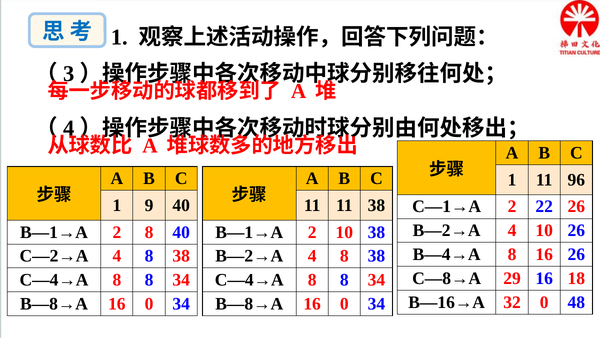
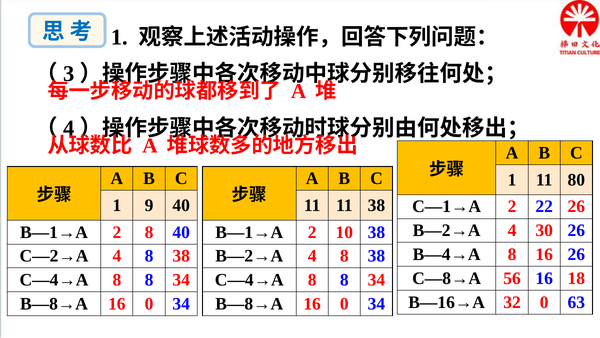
96: 96 -> 80 (576, 180)
4 10: 10 -> 30 (544, 230)
29: 29 -> 56 (512, 278)
48: 48 -> 63 (576, 302)
